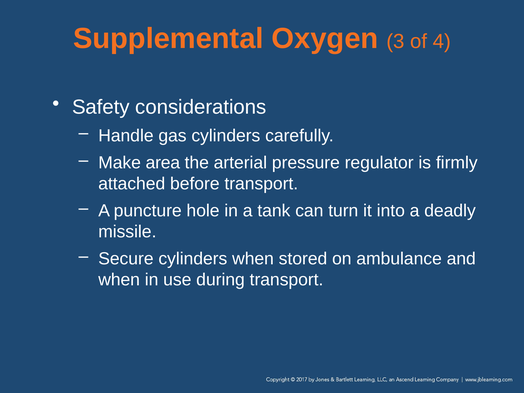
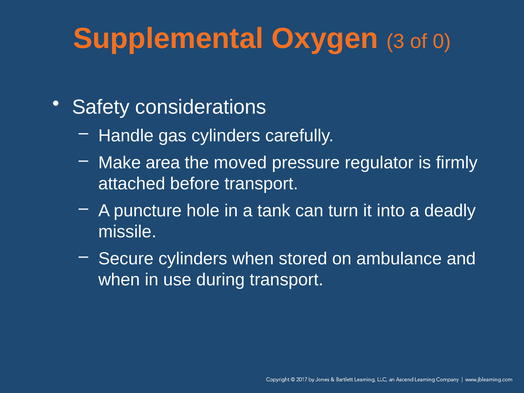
4: 4 -> 0 (442, 41)
arterial: arterial -> moved (240, 163)
